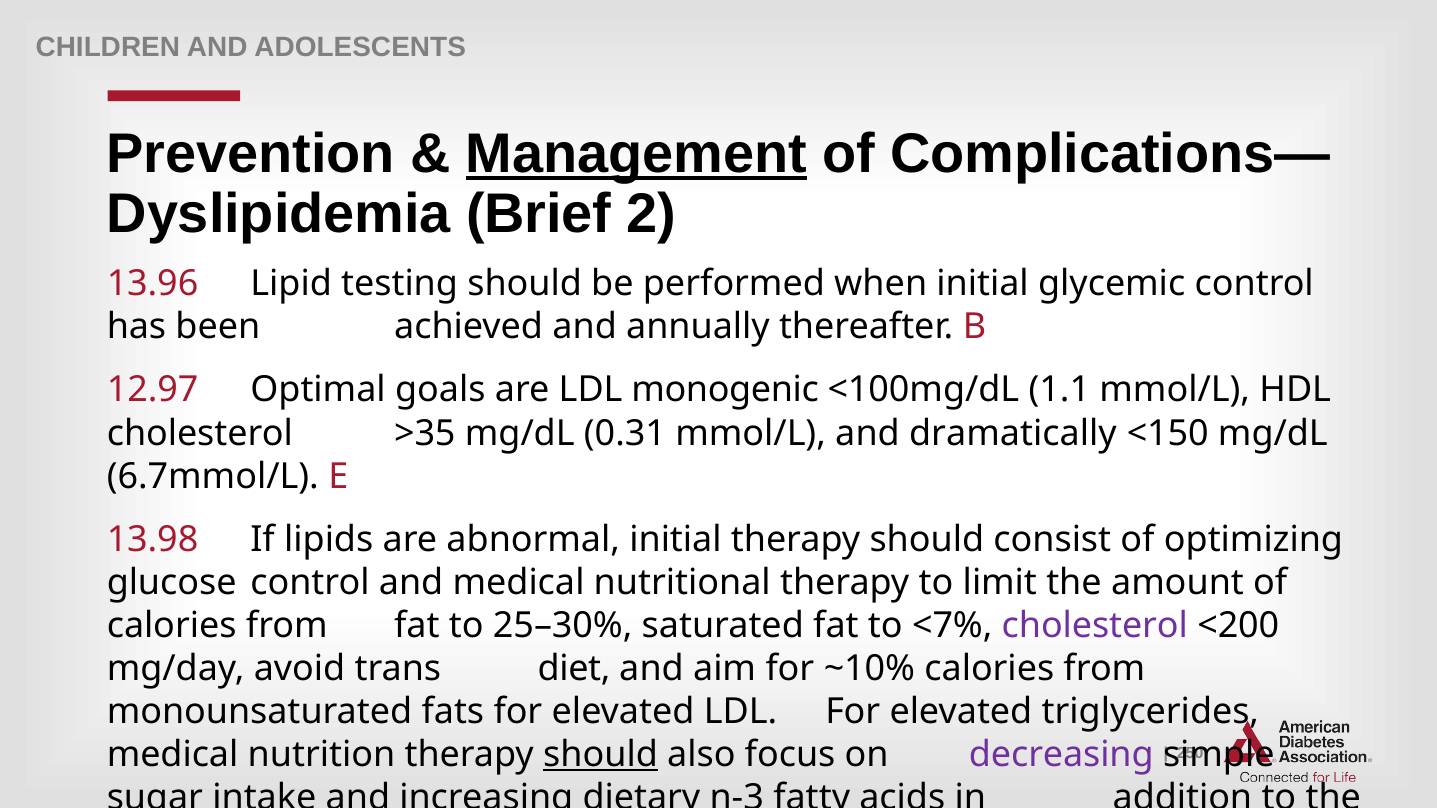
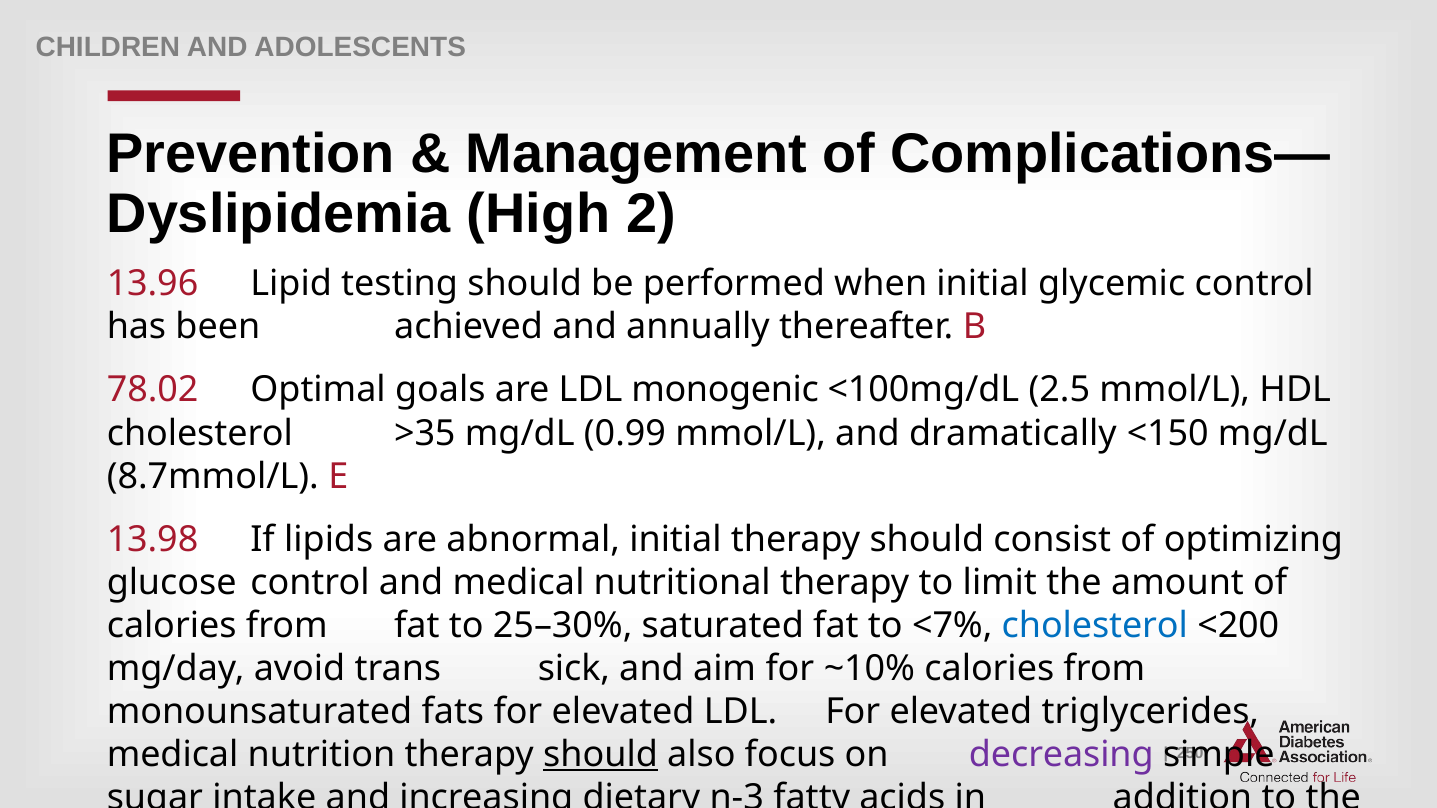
Management underline: present -> none (636, 154)
Brief: Brief -> High (538, 214)
12.97: 12.97 -> 78.02 (153, 390)
1.1: 1.1 -> 2.5 (1059, 390)
0.31: 0.31 -> 0.99 (625, 433)
6.7mmol/L: 6.7mmol/L -> 8.7mmol/L (213, 476)
cholesterol colour: purple -> blue (1095, 626)
diet: diet -> sick (574, 669)
